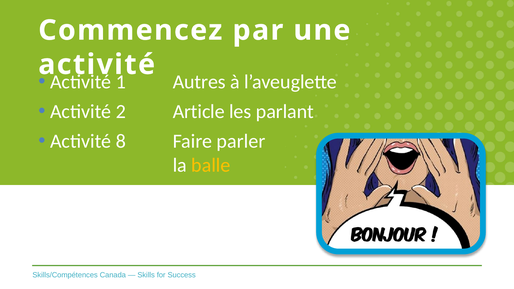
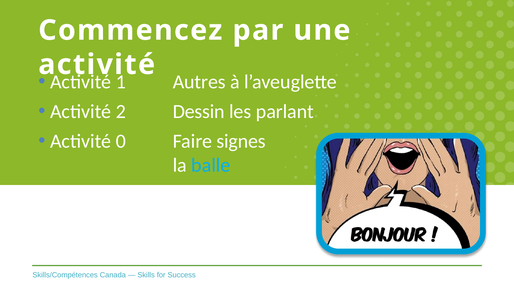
Article: Article -> Dessin (199, 112)
8: 8 -> 0 (121, 141)
parler: parler -> signes (241, 141)
balle colour: yellow -> light blue (211, 165)
